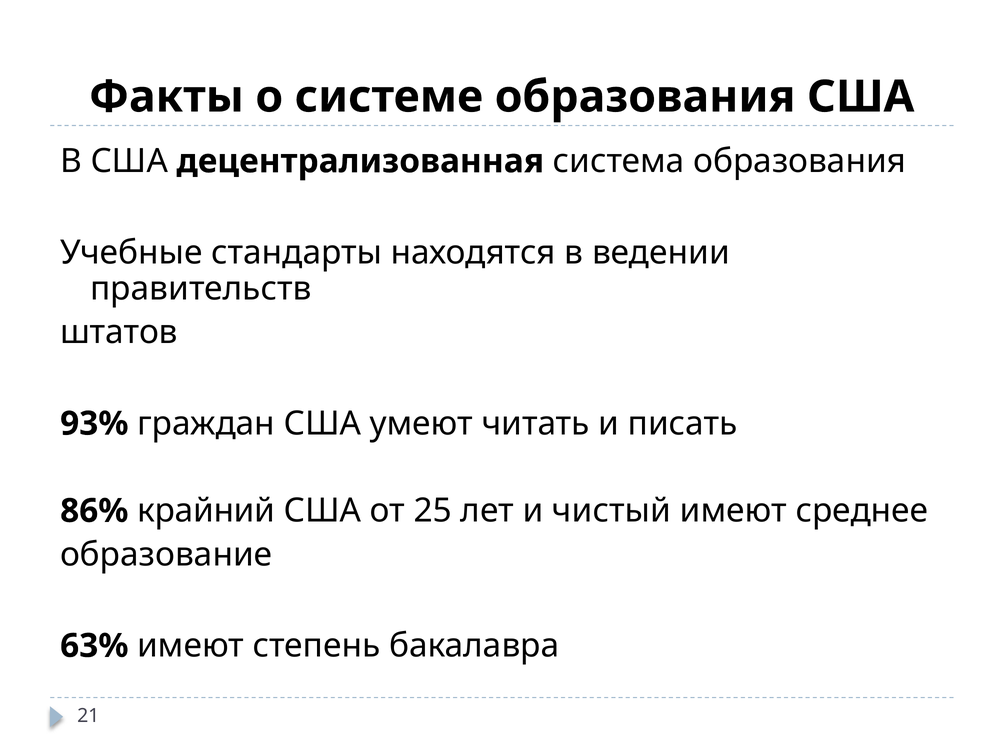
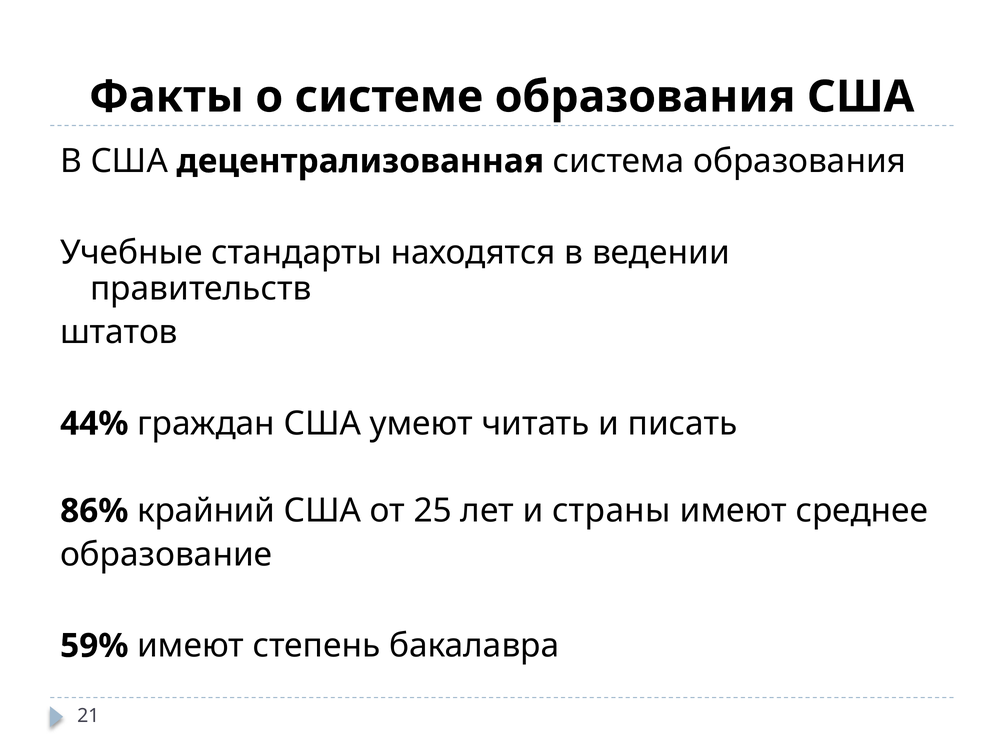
93%: 93% -> 44% (94, 424)
чистый: чистый -> страны (611, 511)
63%: 63% -> 59% (94, 646)
